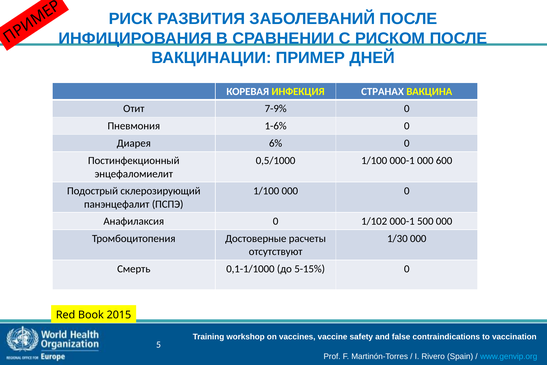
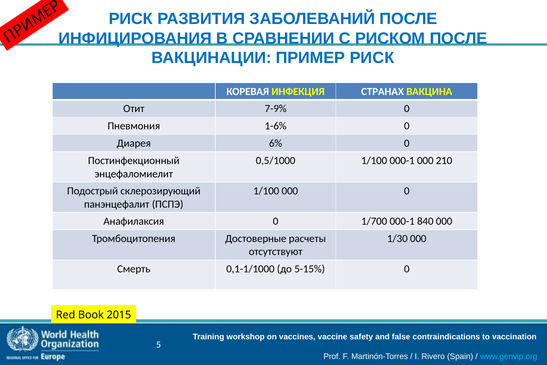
ПРИМЕР ДНЕЙ: ДНЕЙ -> РИСК (372, 58)
600: 600 -> 210 (444, 161)
1/102: 1/102 -> 1/700 (374, 221)
500: 500 -> 840 (425, 221)
